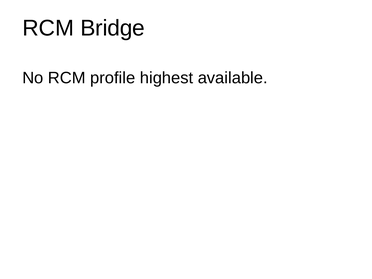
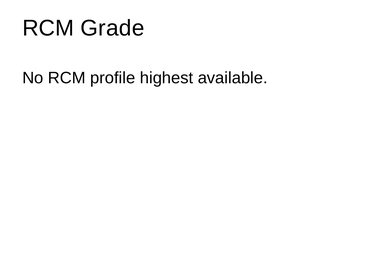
Bridge: Bridge -> Grade (112, 28)
